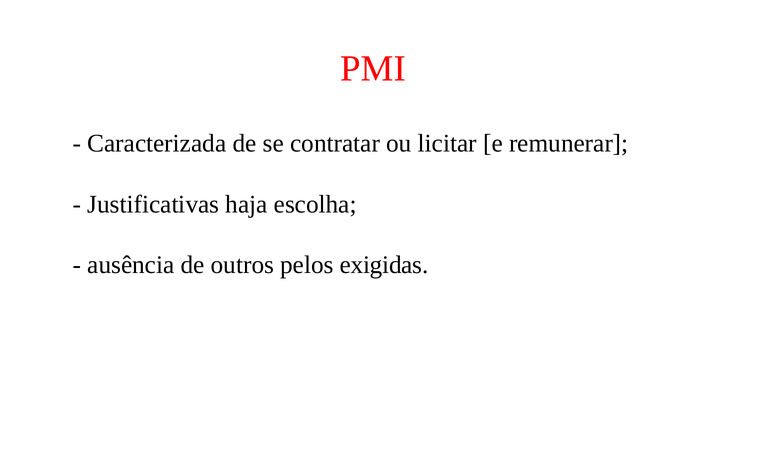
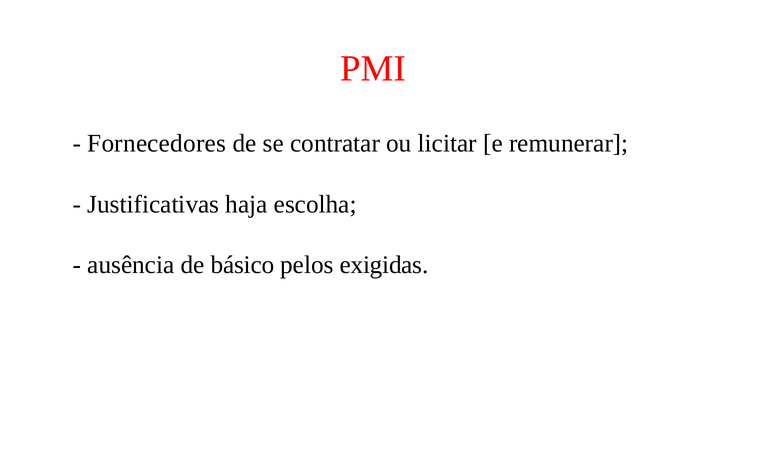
Caracterizada: Caracterizada -> Fornecedores (157, 143)
outros: outros -> básico (243, 265)
